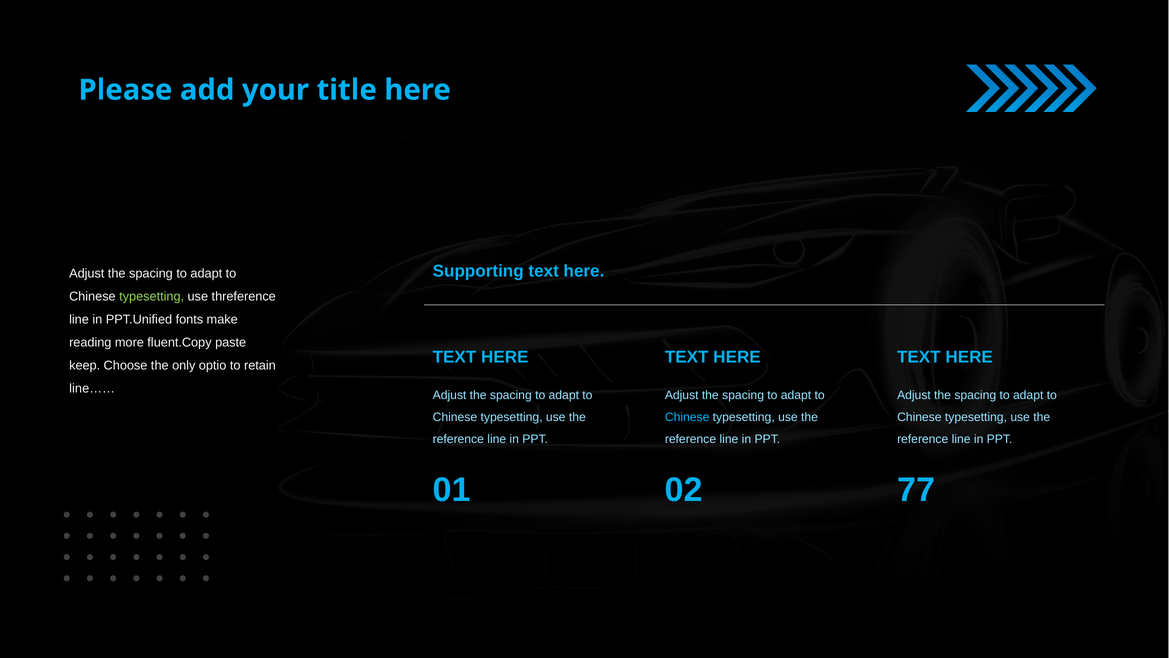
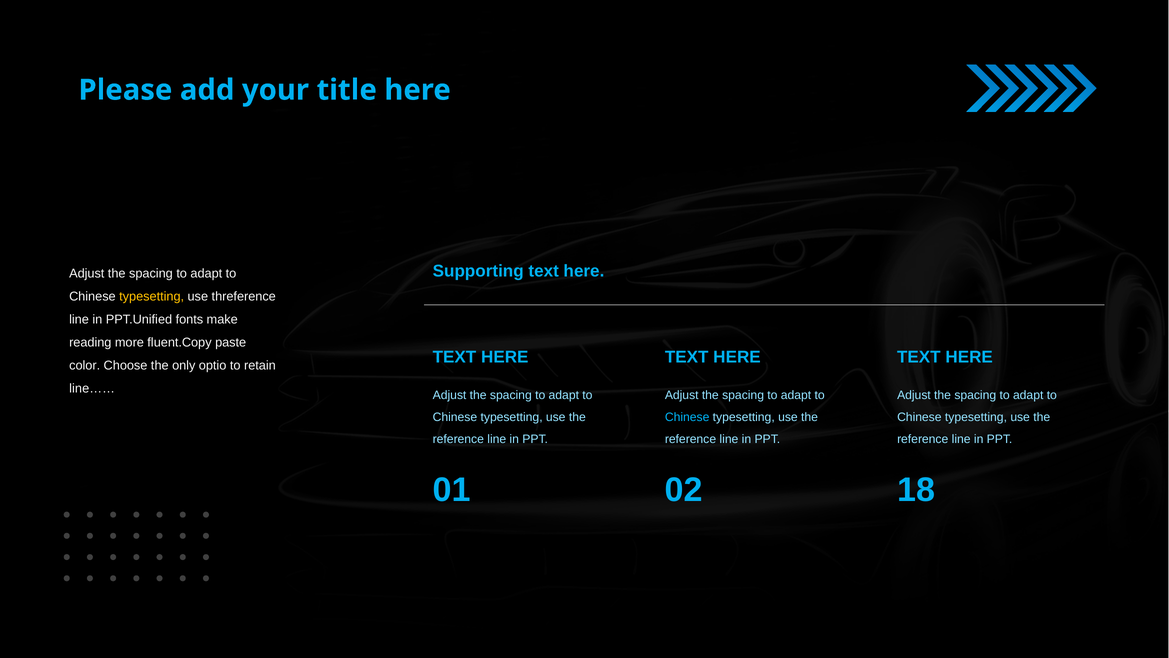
typesetting colour: light green -> yellow (152, 296)
keep: keep -> color (85, 365)
77: 77 -> 18 (916, 490)
